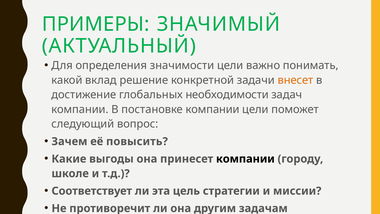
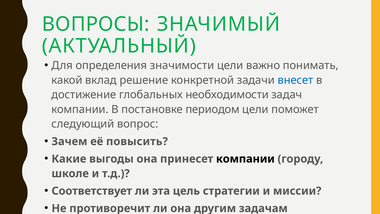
ПРИМЕРЫ: ПРИМЕРЫ -> ВОПРОСЫ (96, 24)
внесет colour: orange -> blue (295, 80)
постановке компании: компании -> периодом (213, 109)
